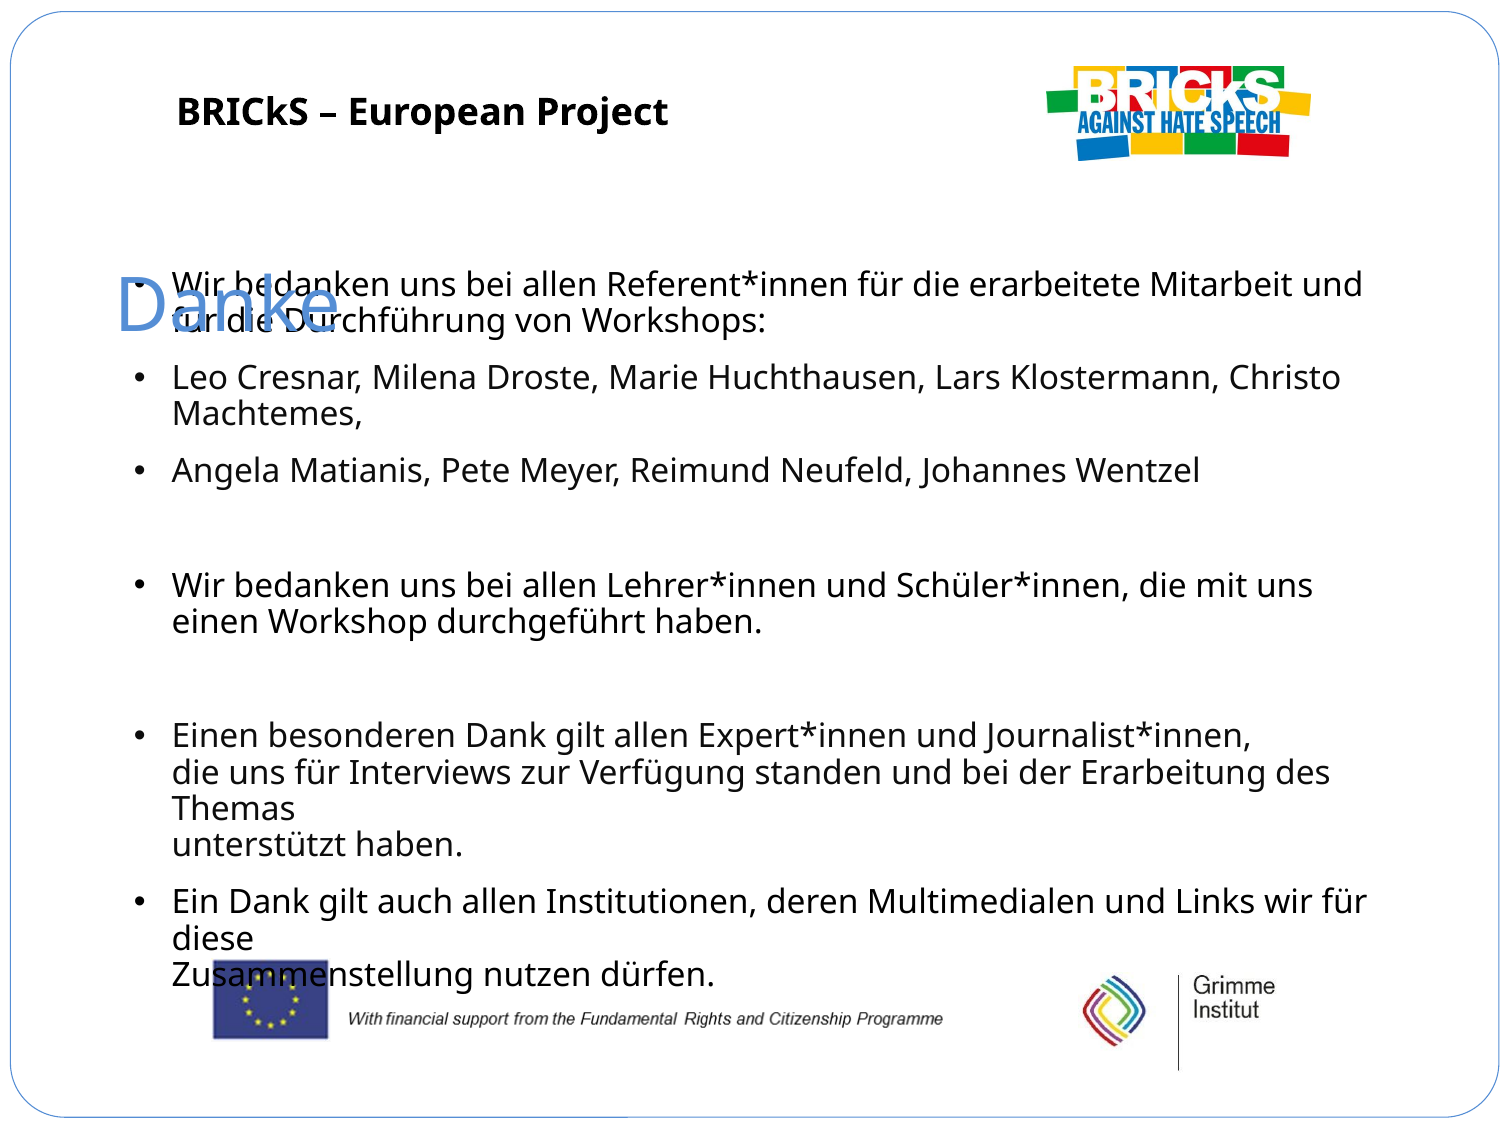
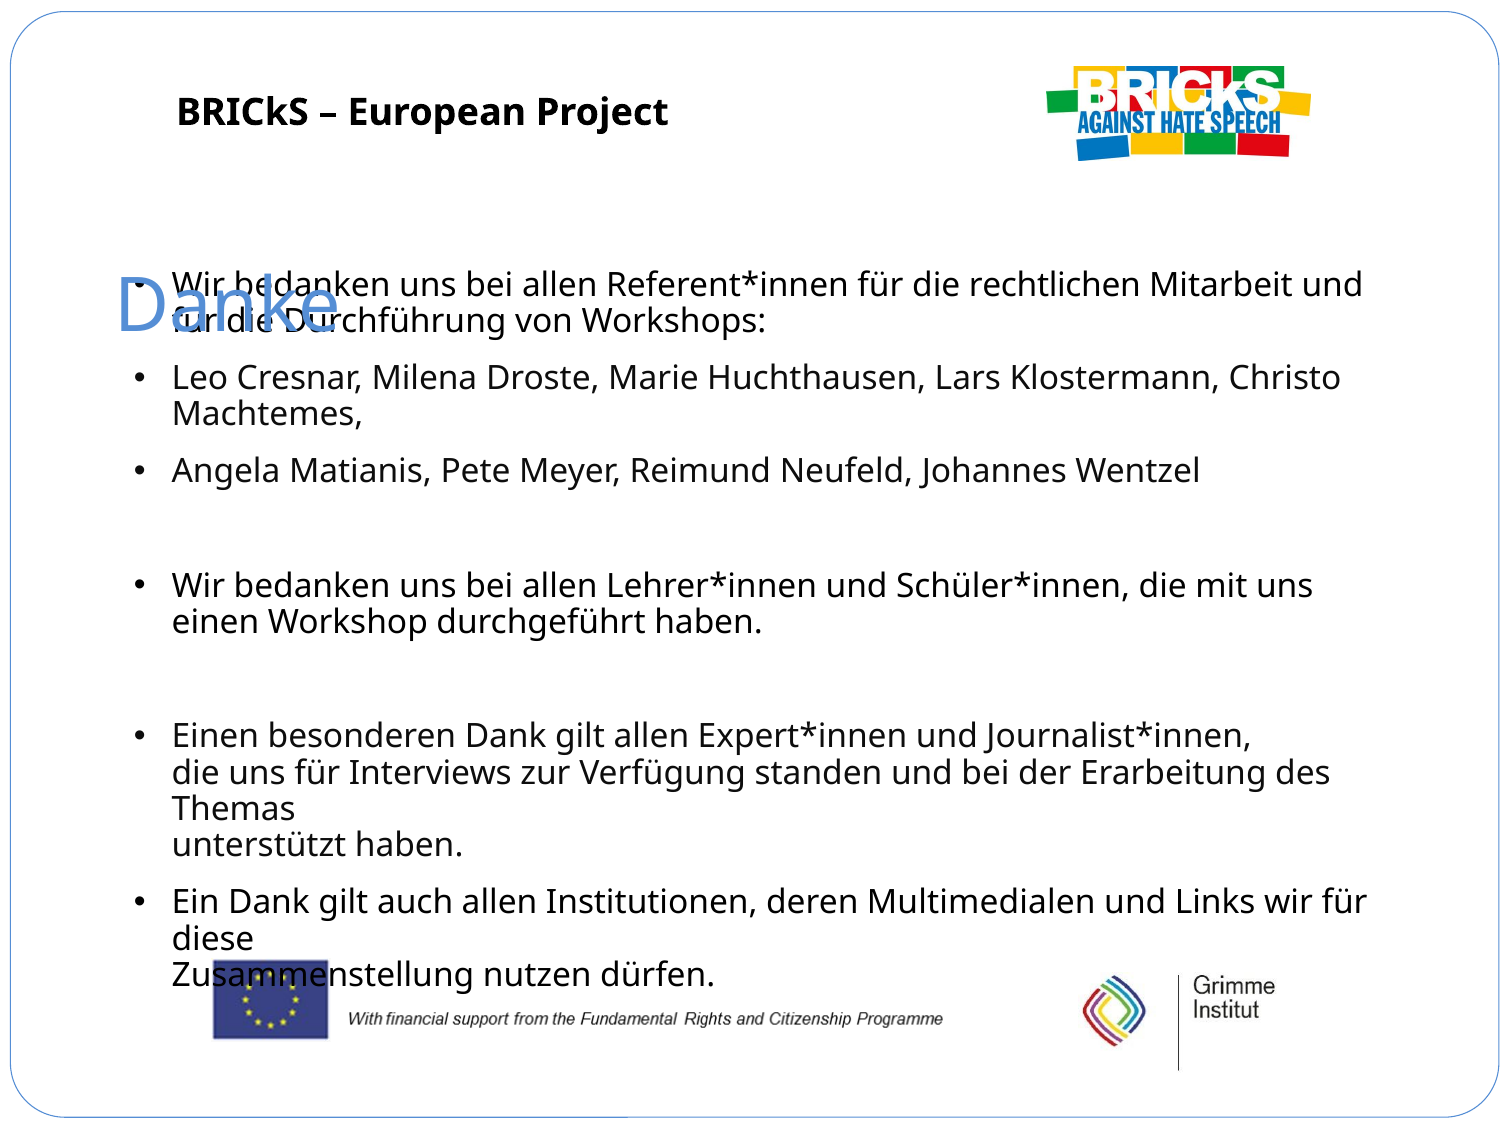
erarbeitete: erarbeitete -> rechtlichen (1055, 285)
